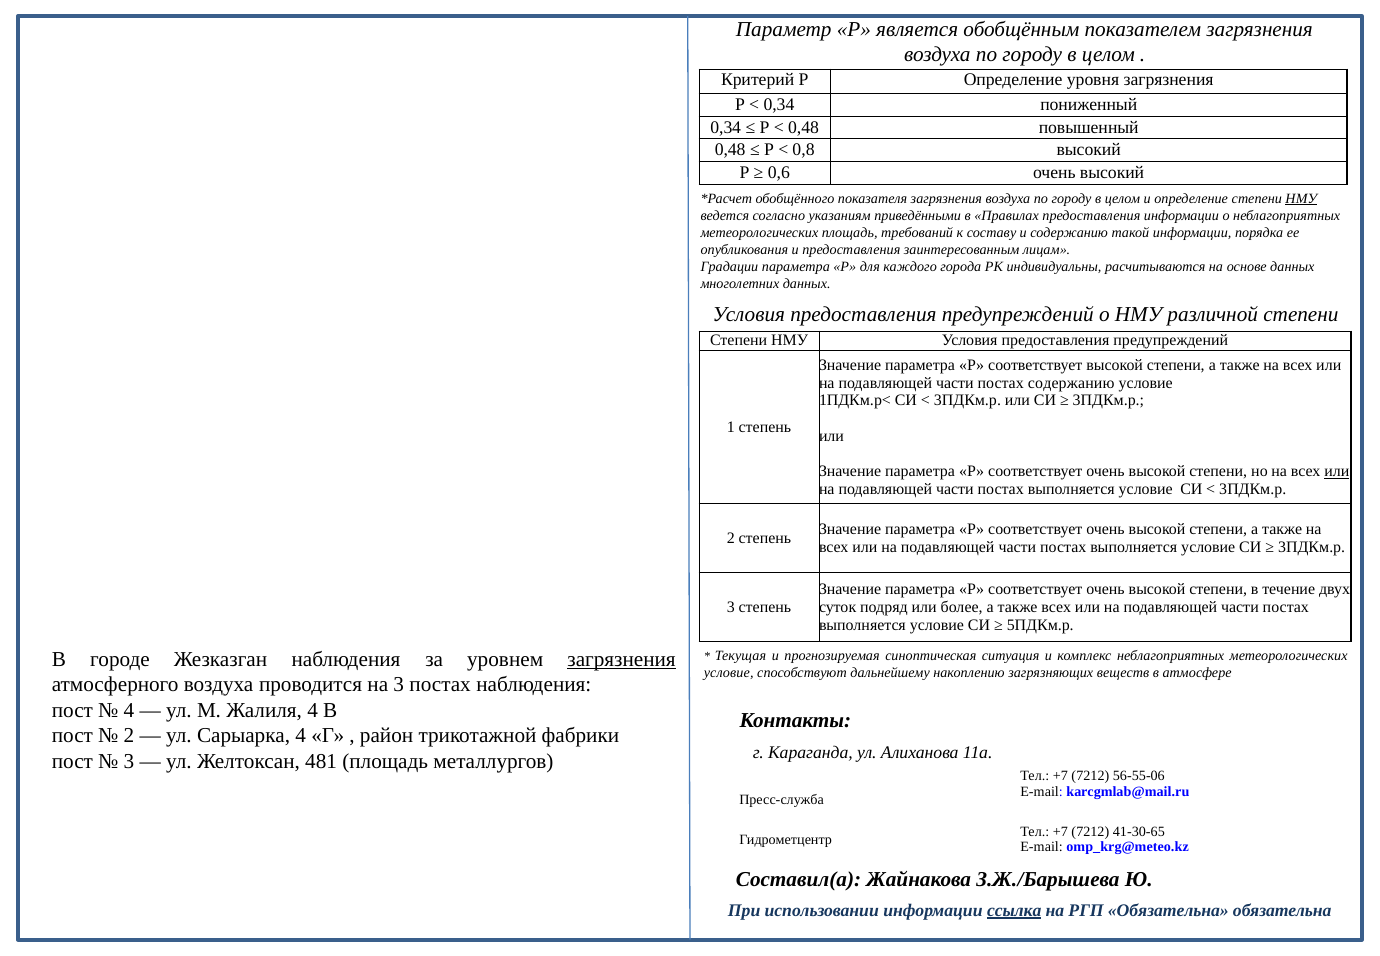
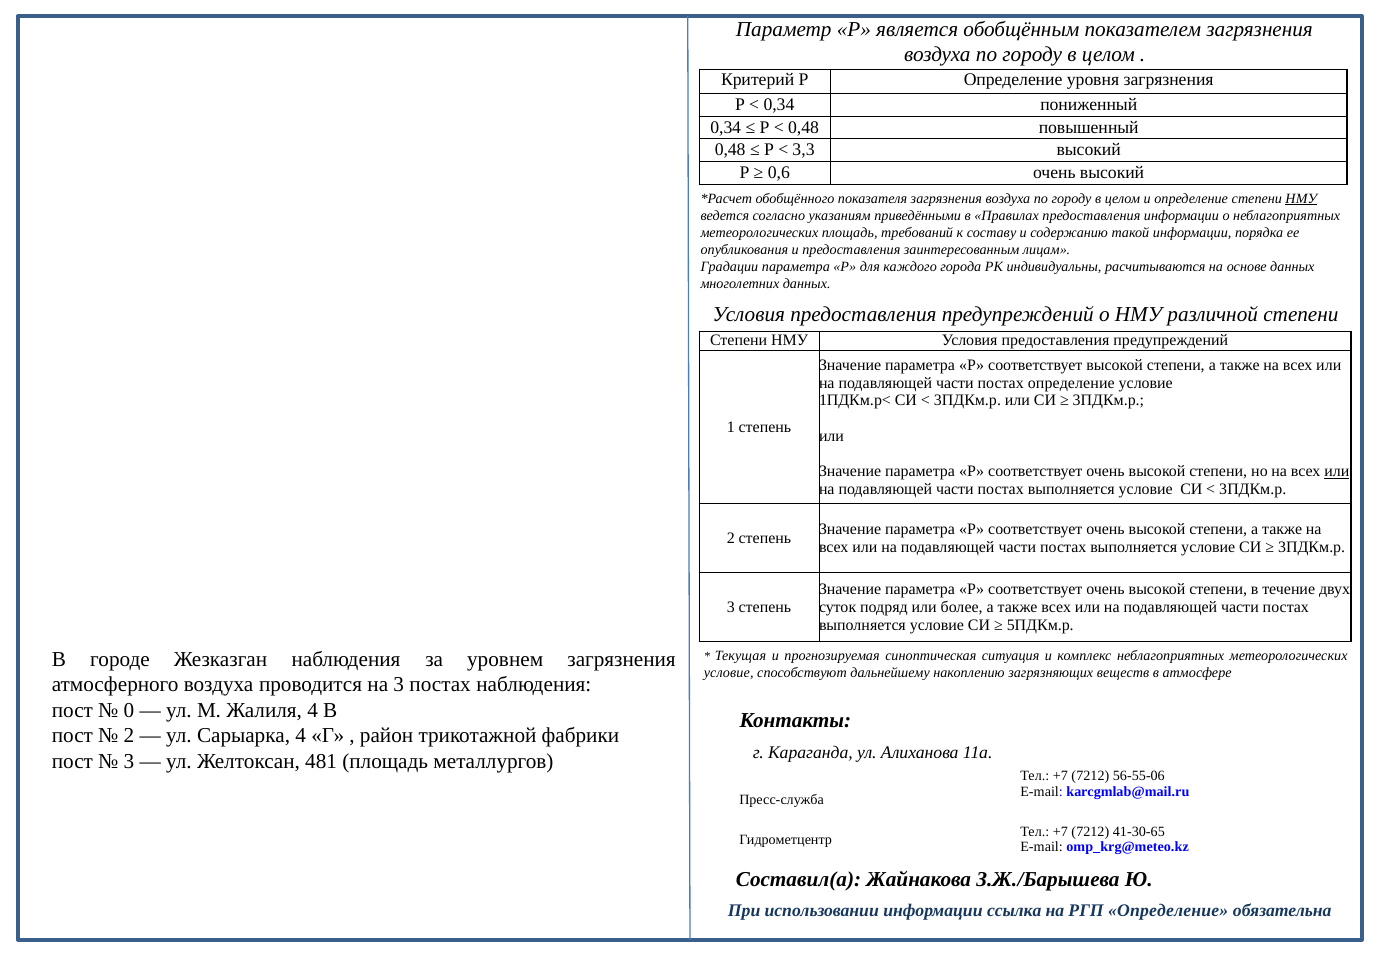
0,8: 0,8 -> 3,3 (804, 150)
постах содержанию: содержанию -> определение (1071, 383)
загрязнения underline: present -> none (622, 659)
4: 4 -> 0 (129, 710)
ссылка underline: present -> none (1014, 910)
РГП Обязательна: Обязательна -> Определение (1168, 910)
